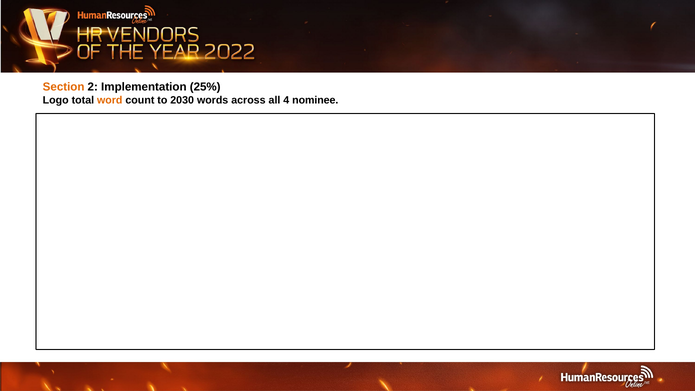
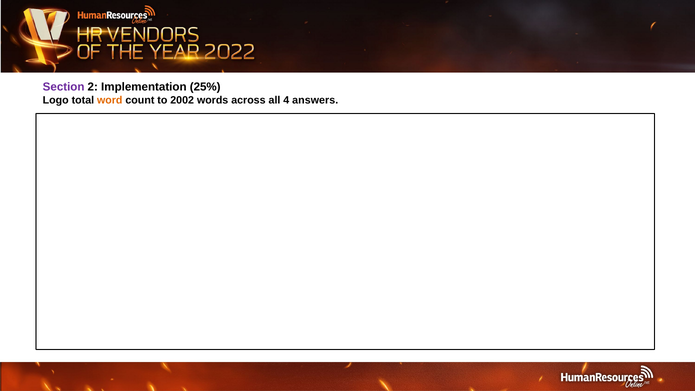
Section colour: orange -> purple (64, 87)
2030: 2030 -> 2002 (182, 100)
nominee: nominee -> answers (315, 100)
